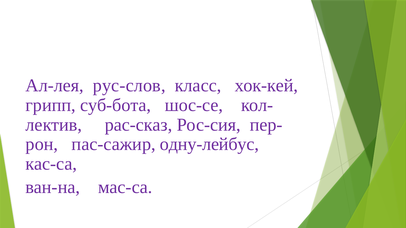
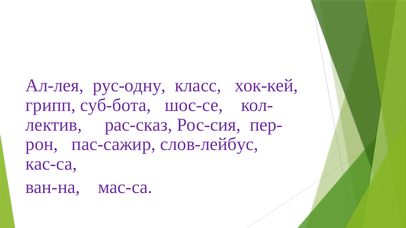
рус-слов: рус-слов -> рус-одну (129, 86)
одну-лейбус: одну-лейбус -> слов-лейбус (209, 145)
